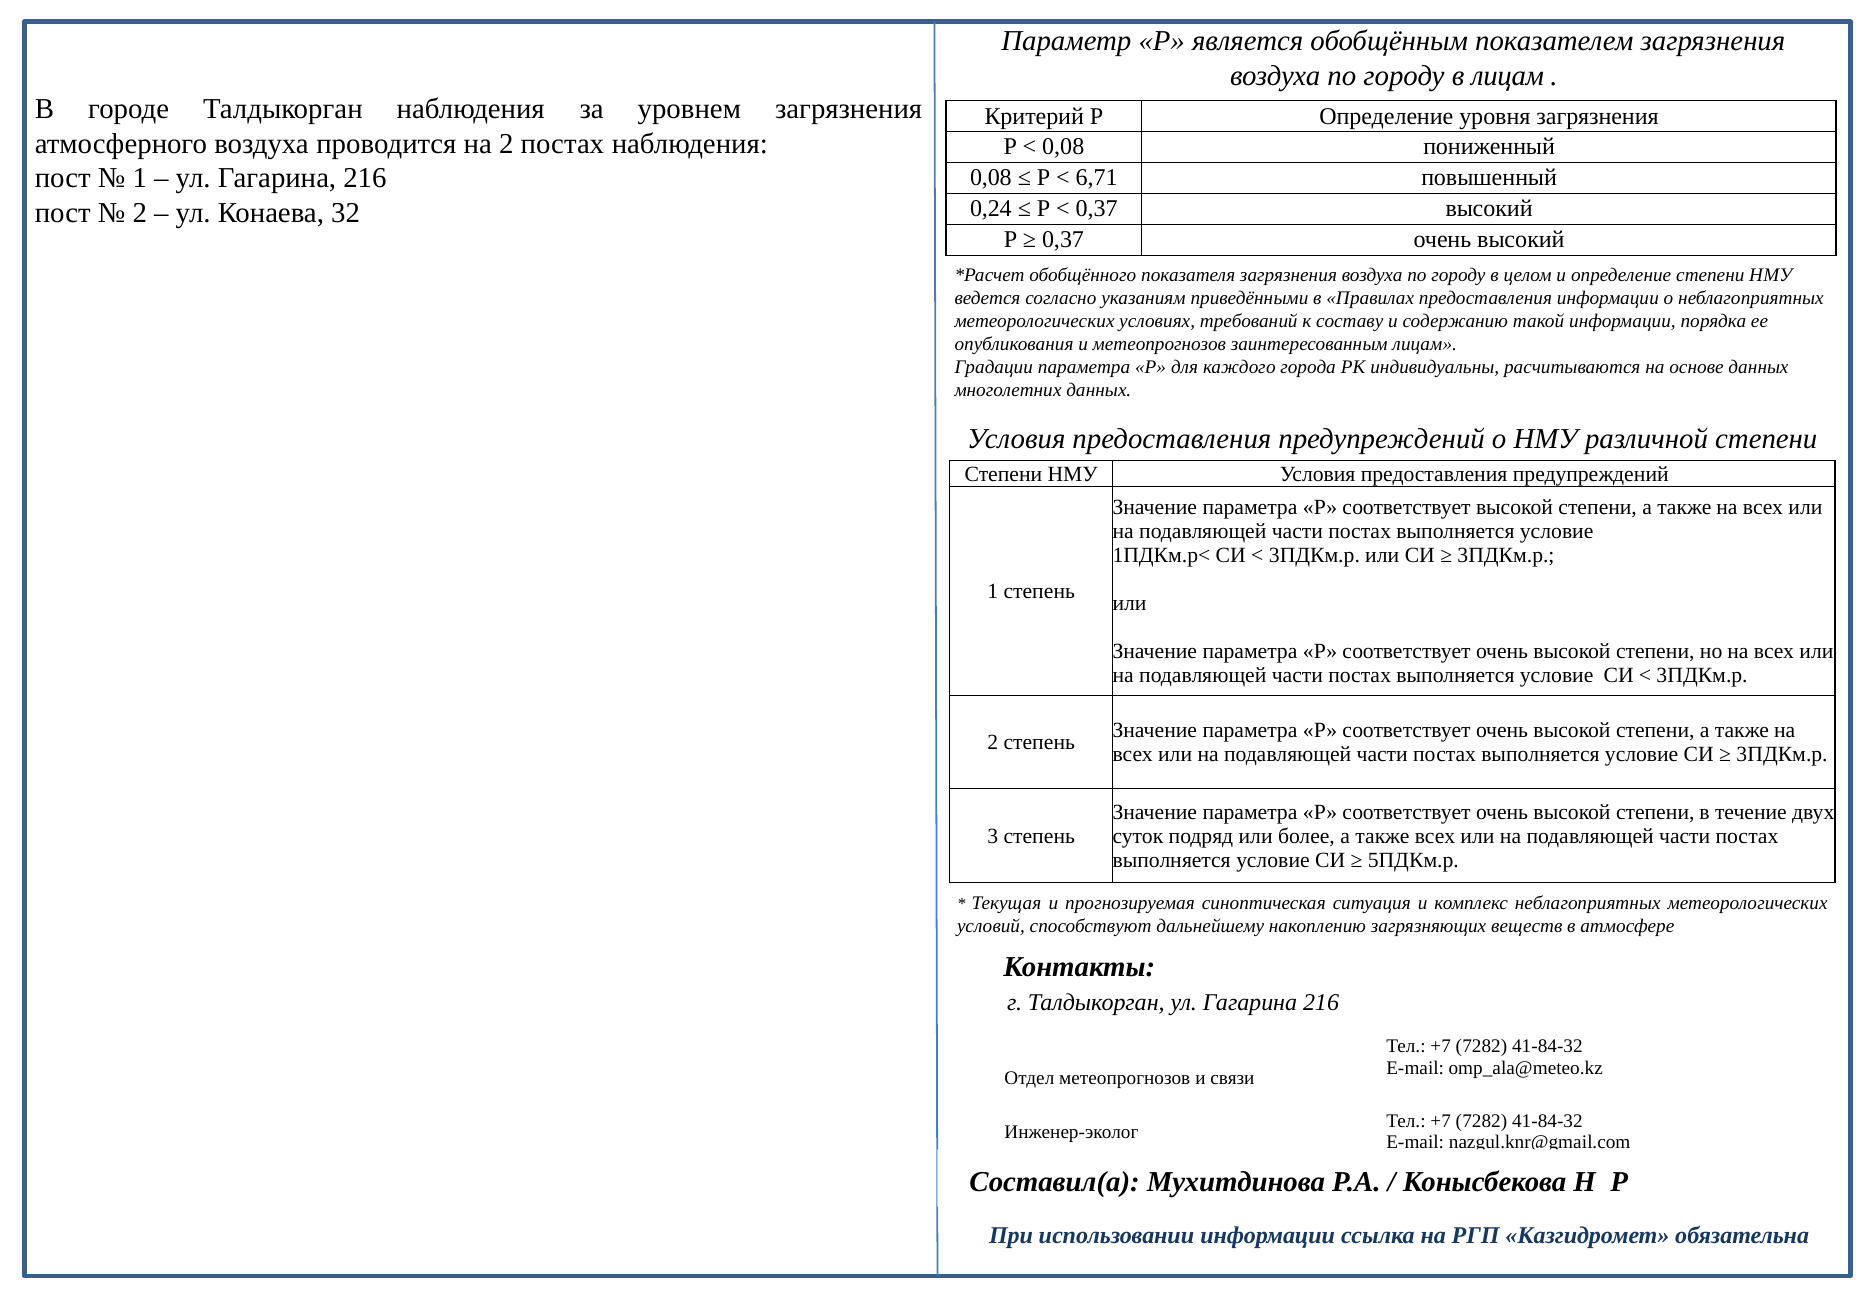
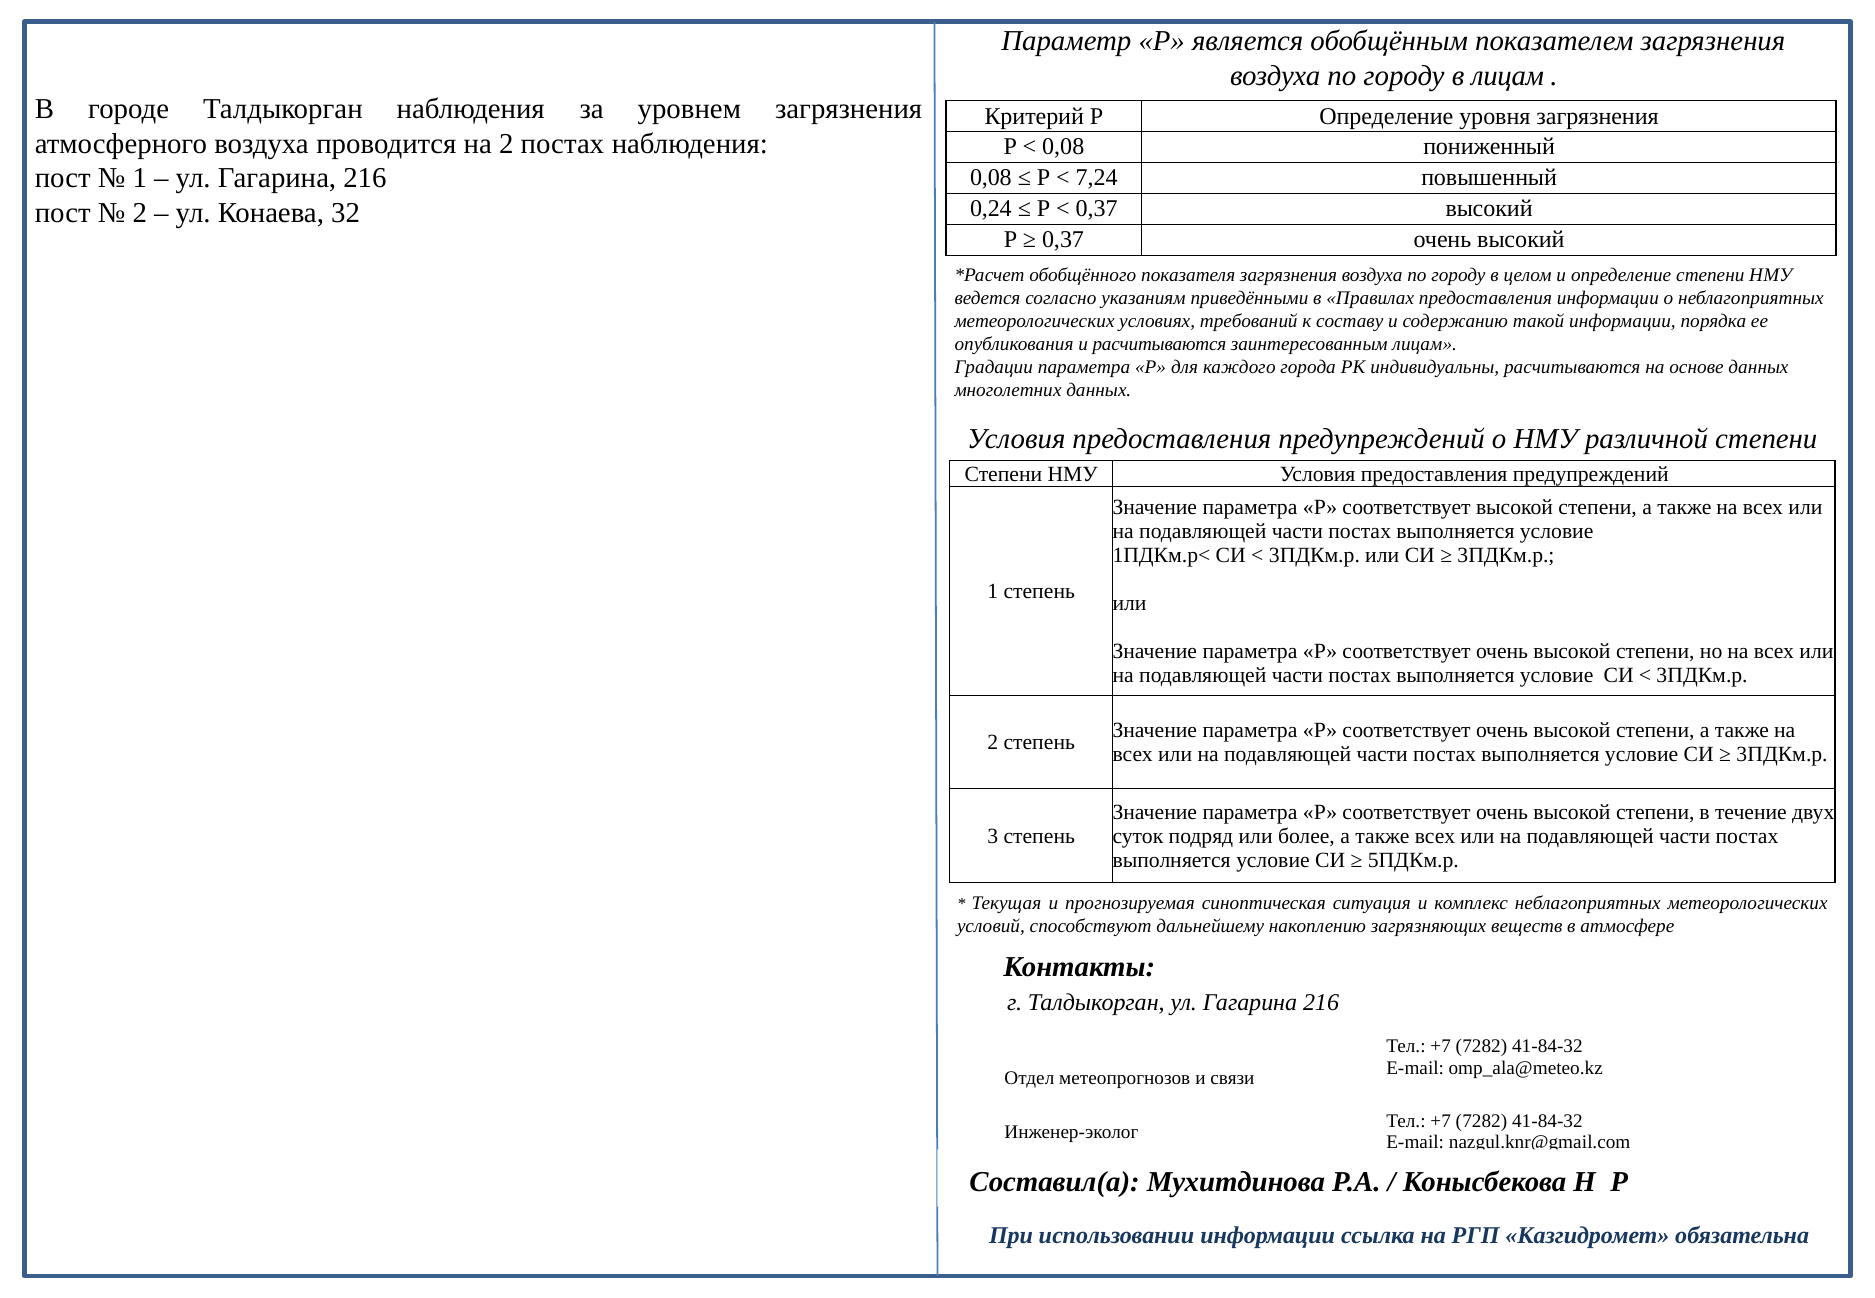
6,71: 6,71 -> 7,24 (1097, 178)
и метеопрогнозов: метеопрогнозов -> расчитываются (1159, 344)
